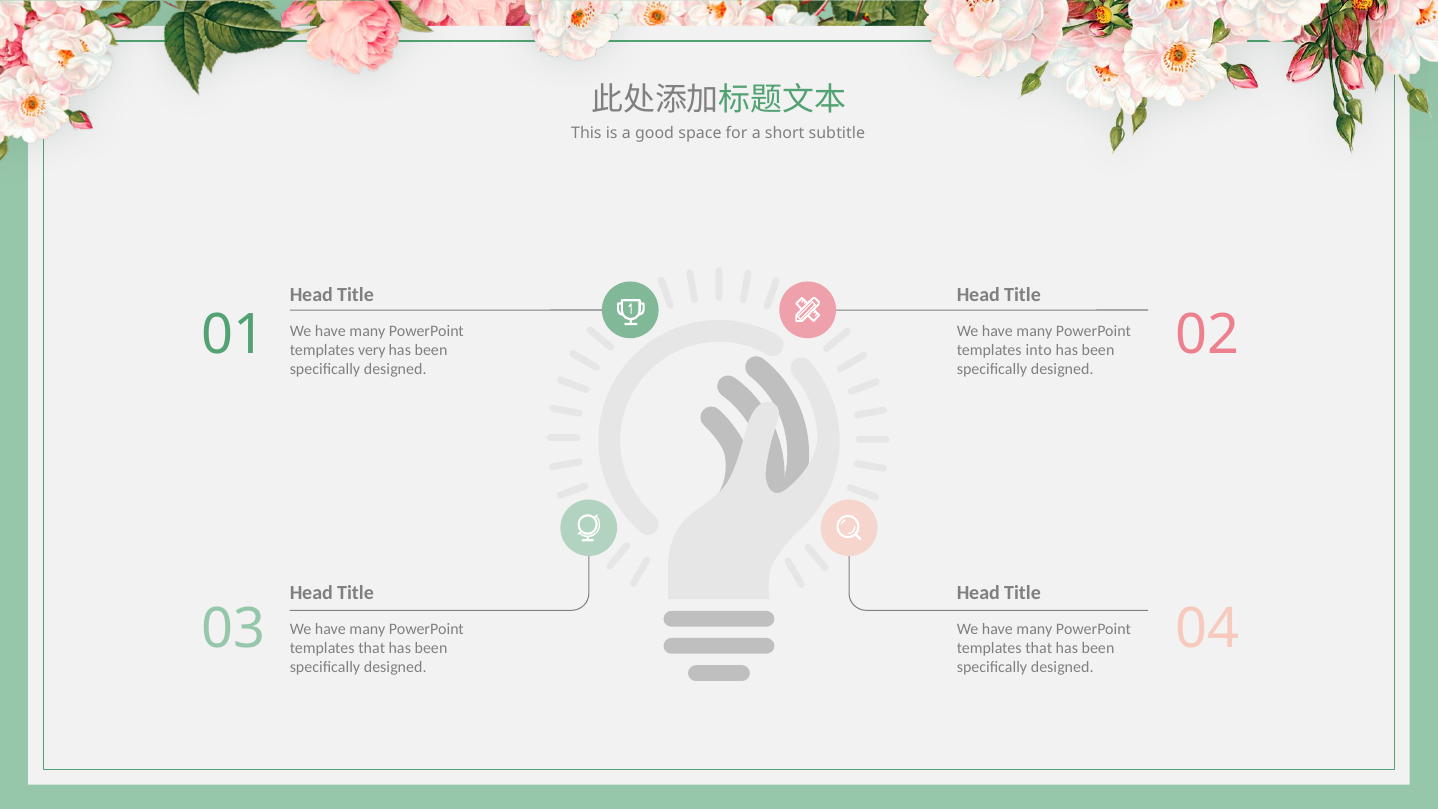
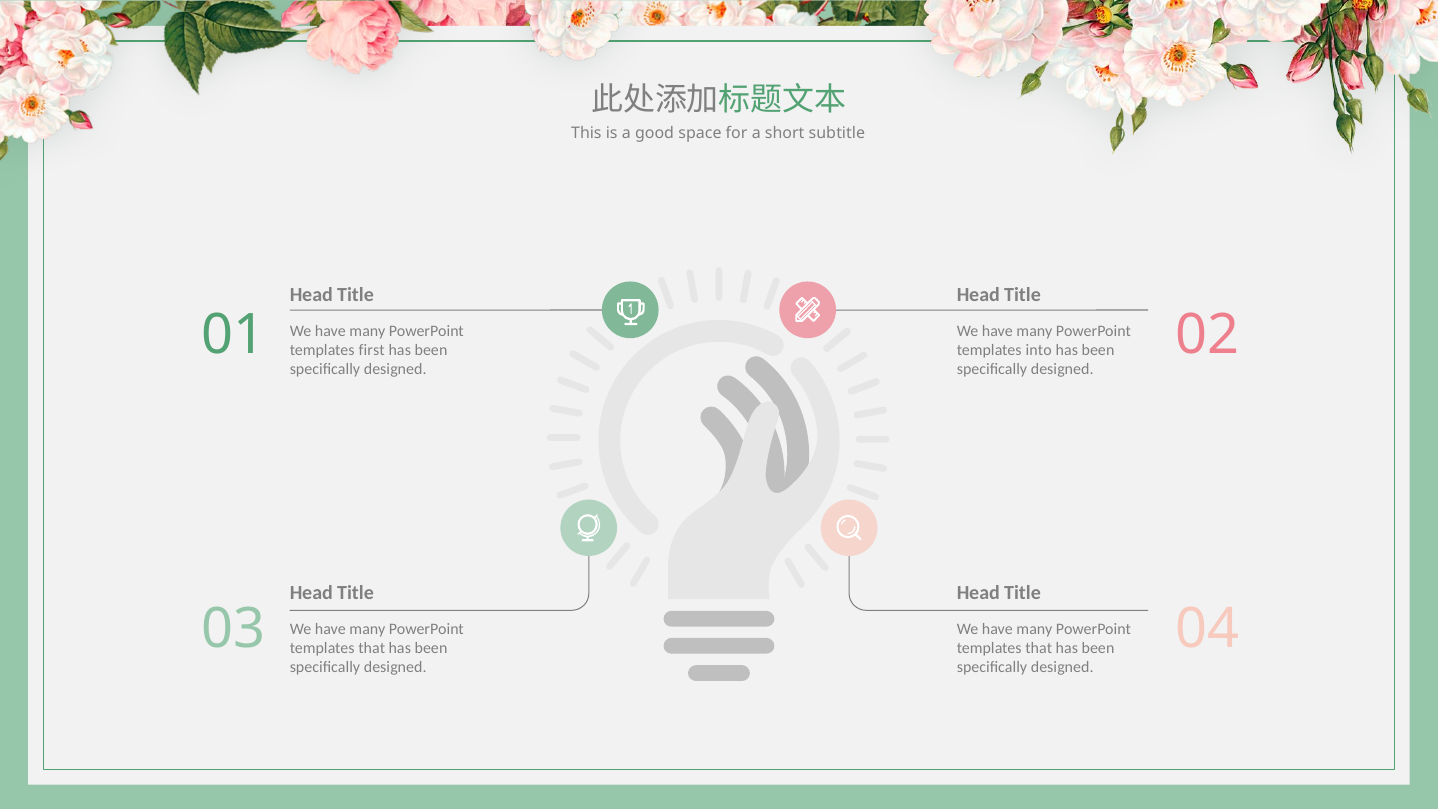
very: very -> first (372, 350)
